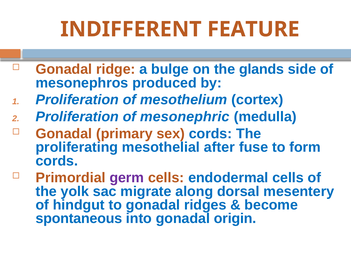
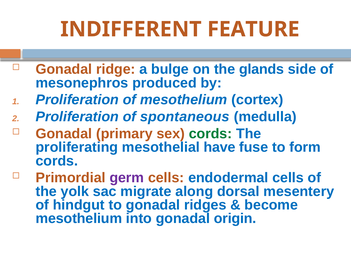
mesonephric: mesonephric -> spontaneous (185, 117)
cords colour: blue -> green (210, 134)
after: after -> have (220, 147)
spontaneous: spontaneous -> mesothelium (79, 219)
